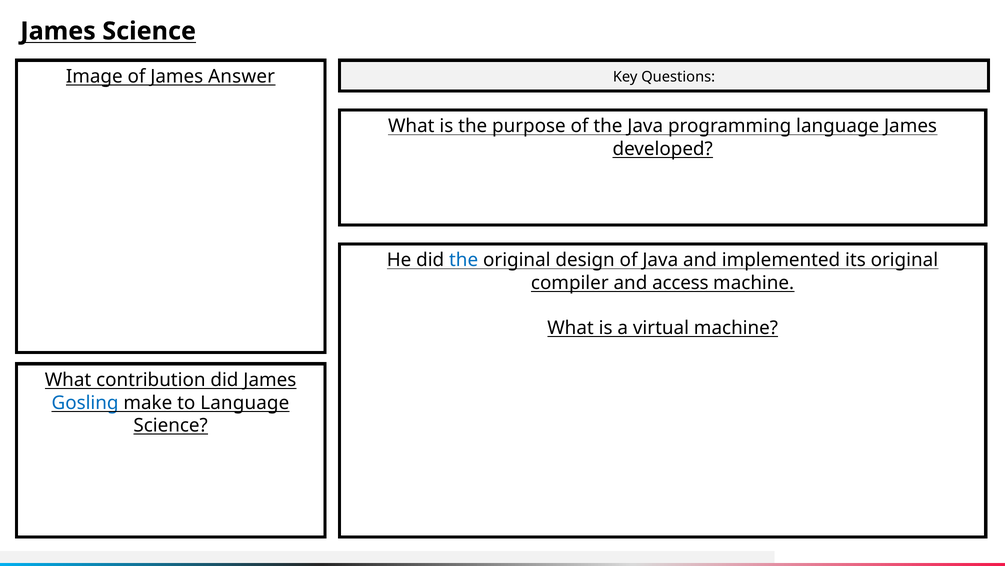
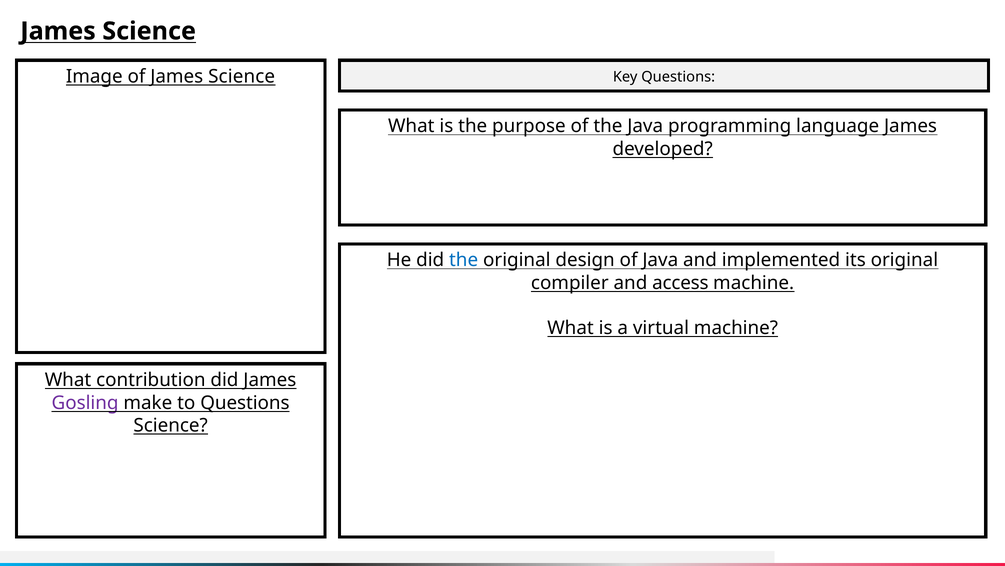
of James Answer: Answer -> Science (242, 77)
Gosling colour: blue -> purple (85, 402)
to Language: Language -> Questions (245, 402)
